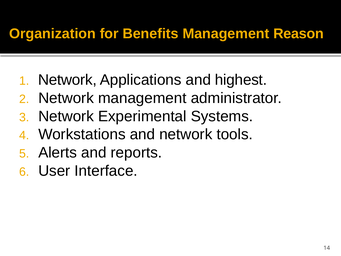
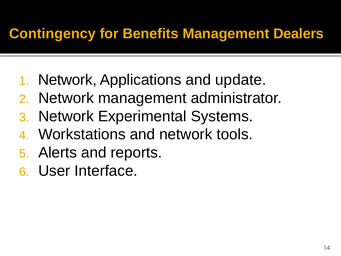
Organization: Organization -> Contingency (52, 34)
Reason: Reason -> Dealers (299, 34)
highest: highest -> update (241, 80)
